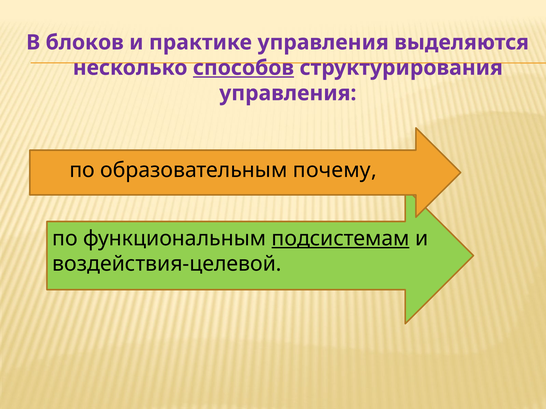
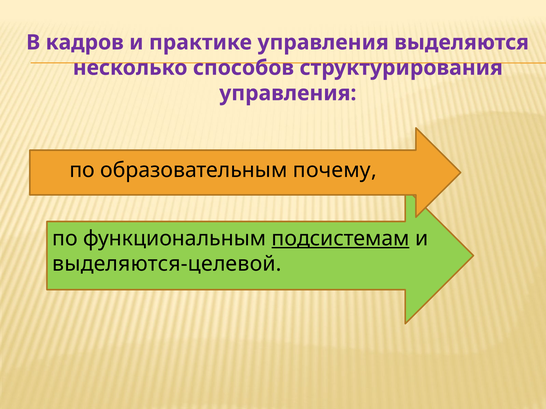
блоков: блоков -> кадров (85, 42)
способов underline: present -> none (243, 68)
воздействия-целевой: воздействия-целевой -> выделяются-целевой (167, 264)
